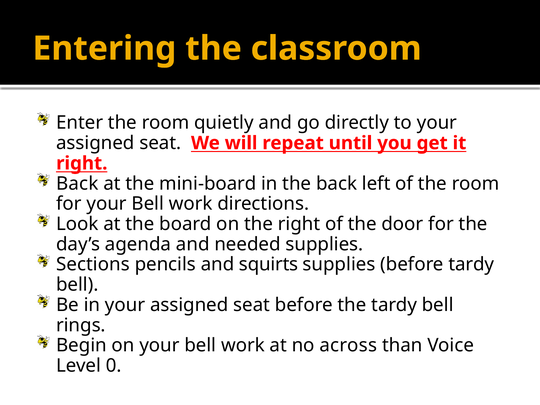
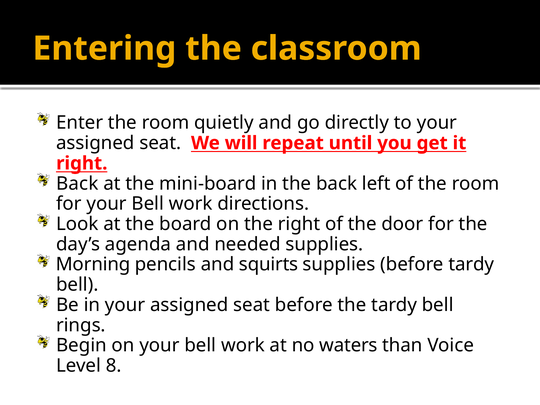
Sections: Sections -> Morning (93, 264)
across: across -> waters (348, 345)
0: 0 -> 8 (114, 366)
